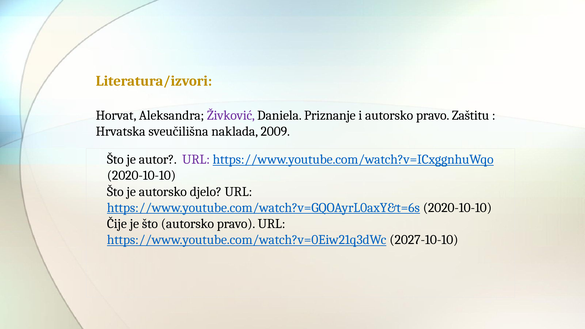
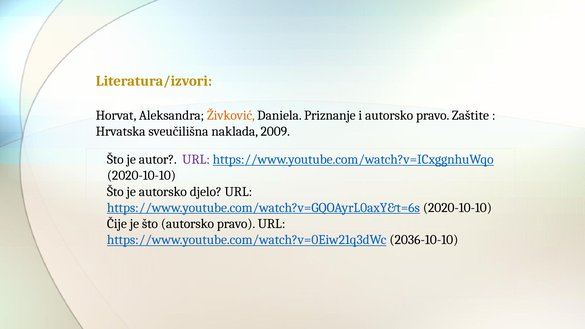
Živković colour: purple -> orange (231, 115)
Zaštitu: Zaštitu -> Zaštite (470, 115)
2027-10-10: 2027-10-10 -> 2036-10-10 (424, 240)
